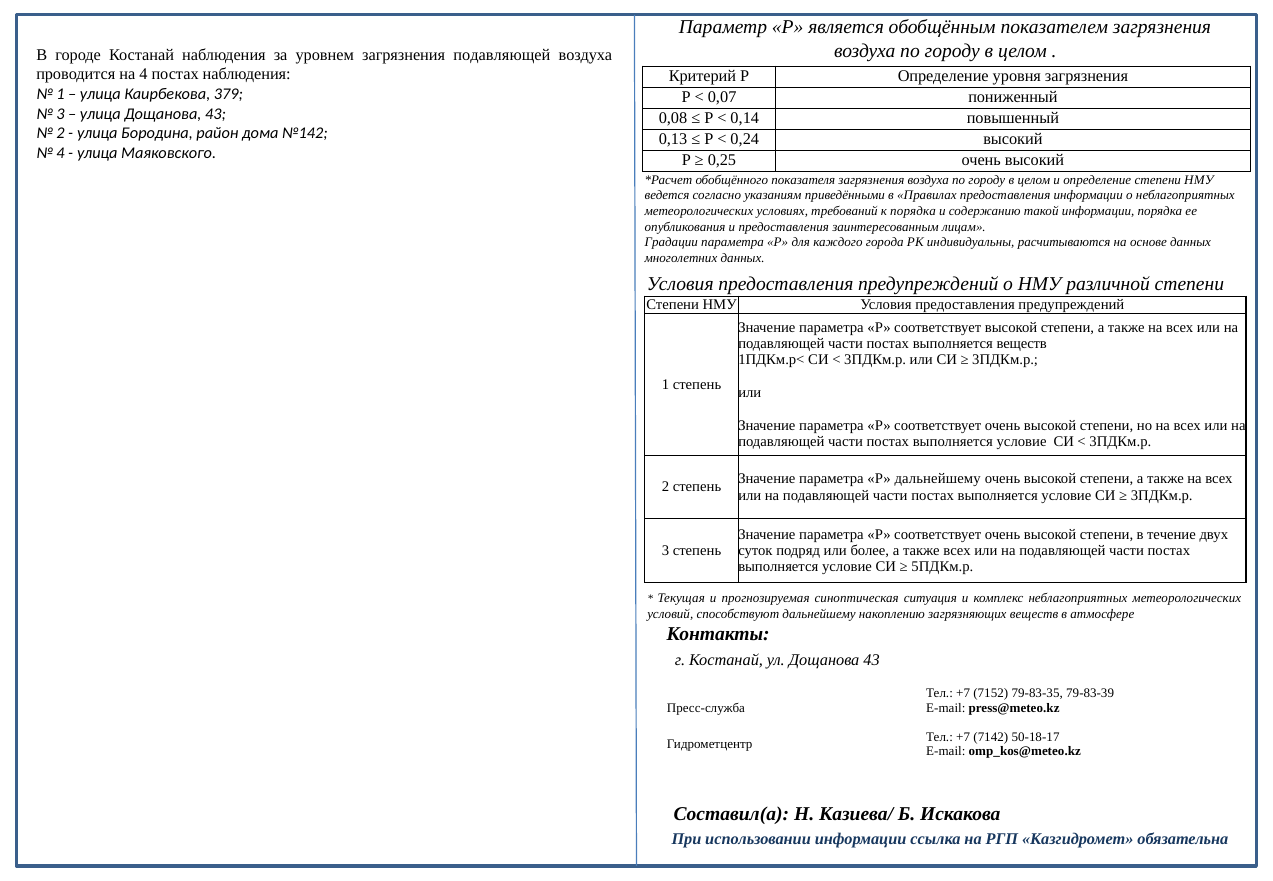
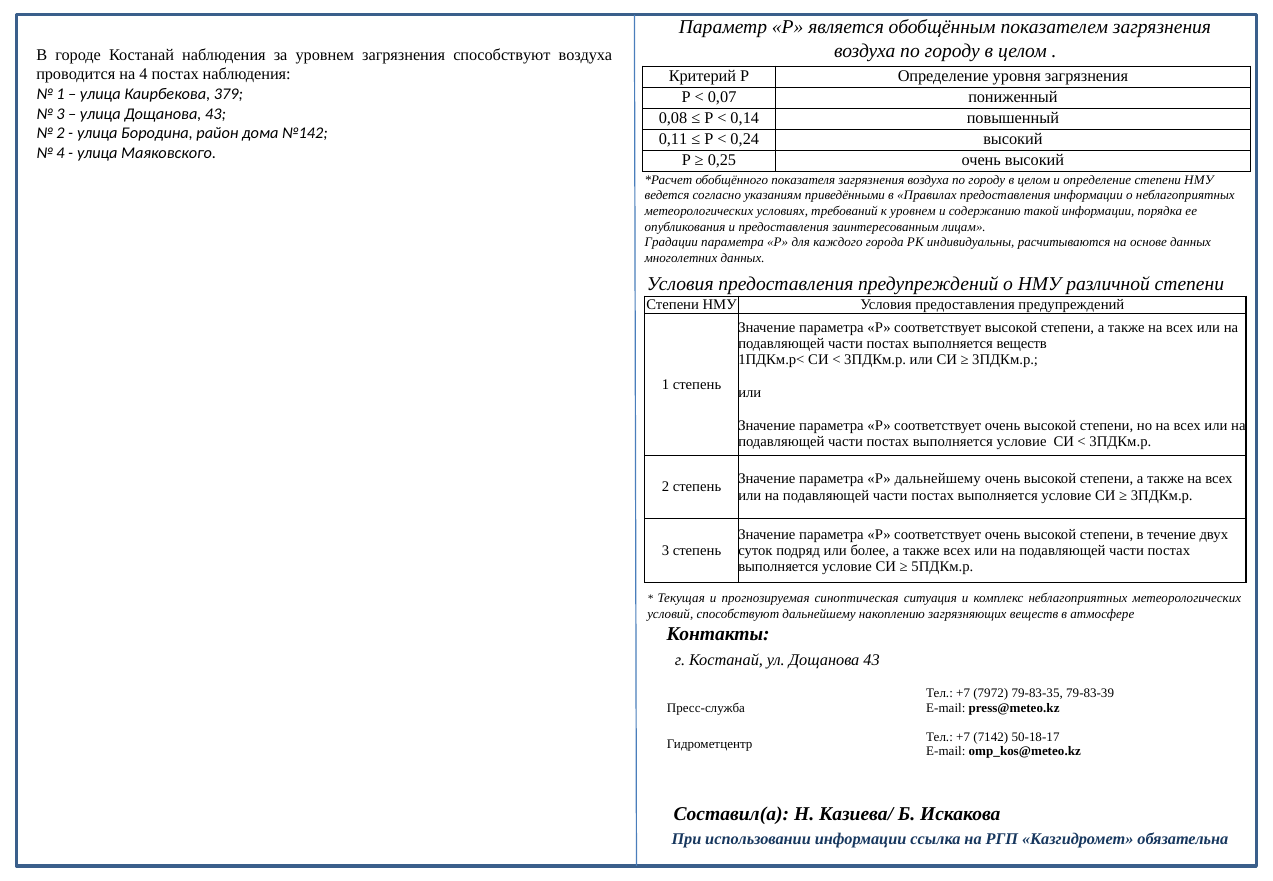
загрязнения подавляющей: подавляющей -> способствуют (502, 55)
0,13: 0,13 -> 0,11 (673, 139)
к порядка: порядка -> уровнем (913, 211)
7152: 7152 -> 7972 (991, 694)
